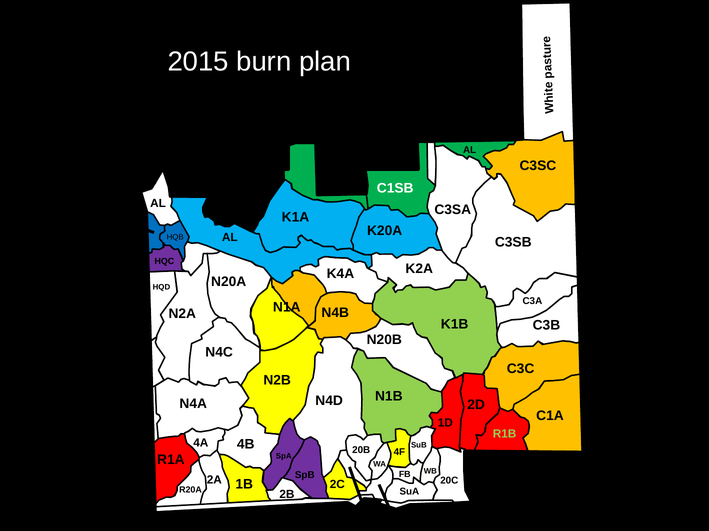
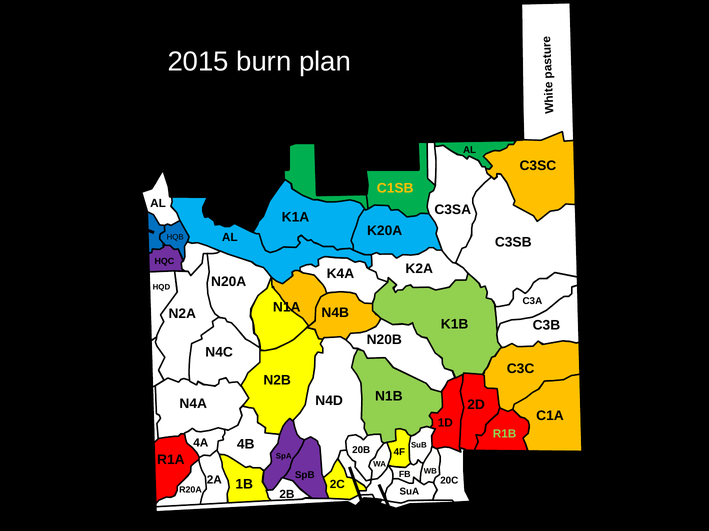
C1SB colour: white -> yellow (395, 188)
